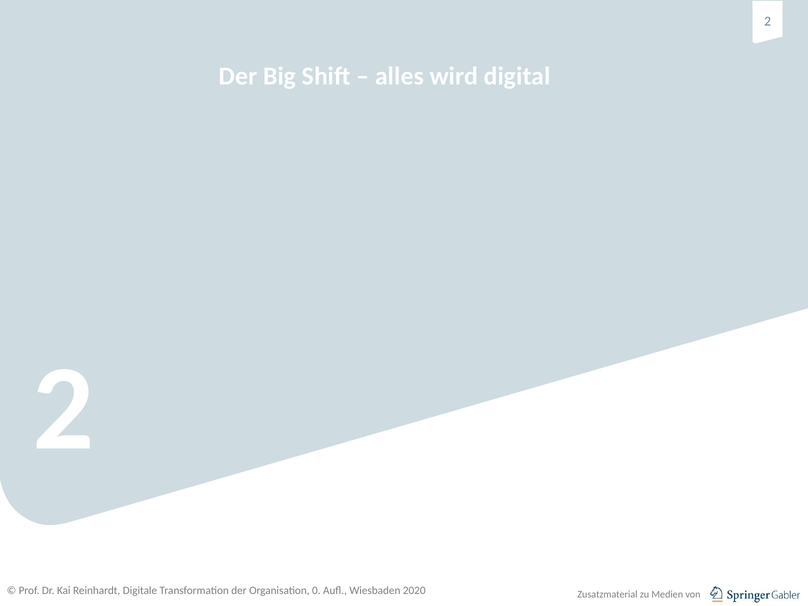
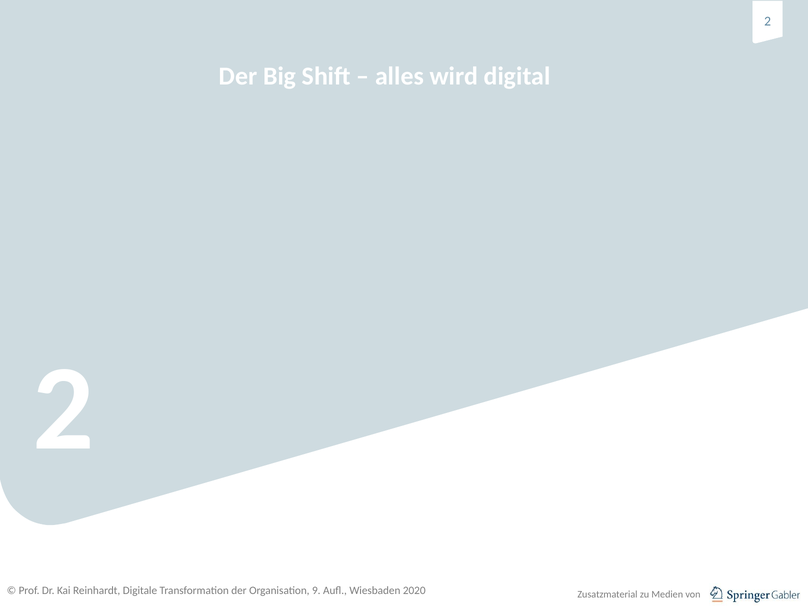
0: 0 -> 9 (316, 591)
